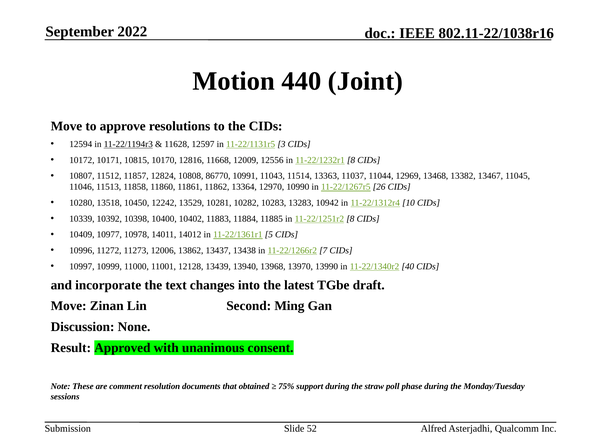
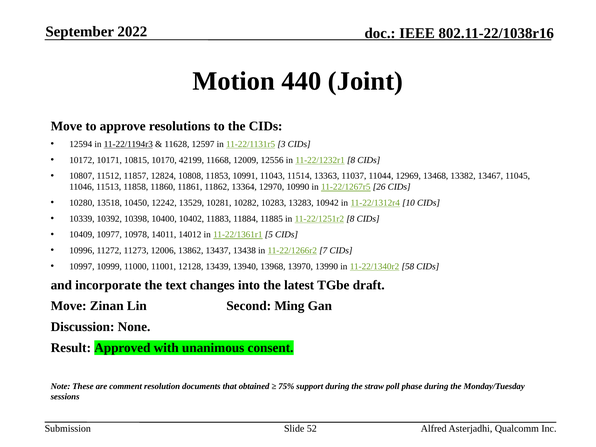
12816: 12816 -> 42199 (191, 160)
86770: 86770 -> 11853 (218, 176)
40: 40 -> 58 (408, 266)
